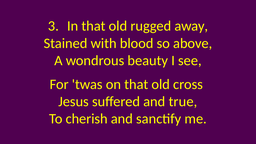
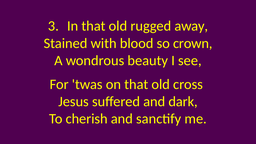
above: above -> crown (193, 43)
true: true -> dark (183, 102)
